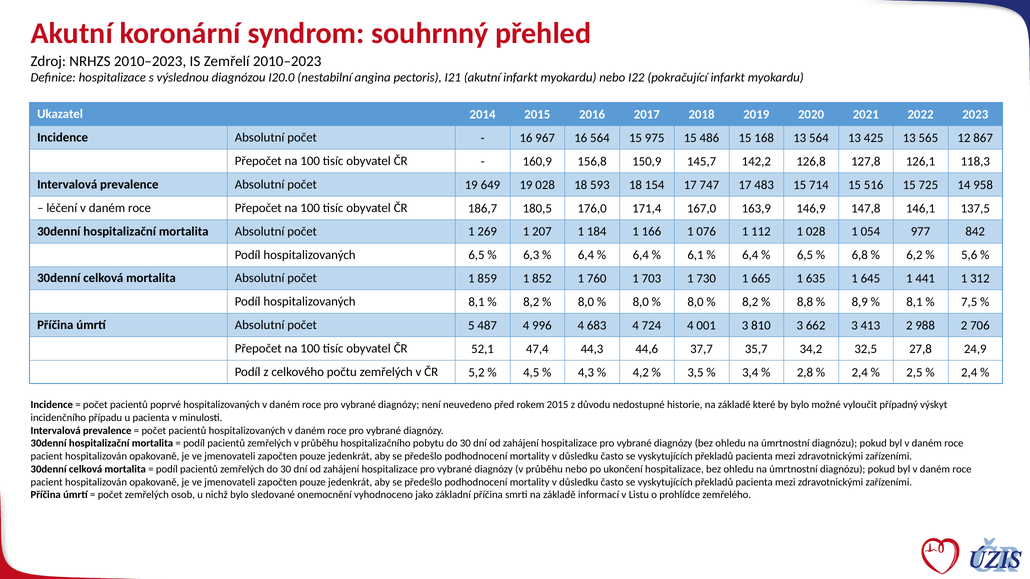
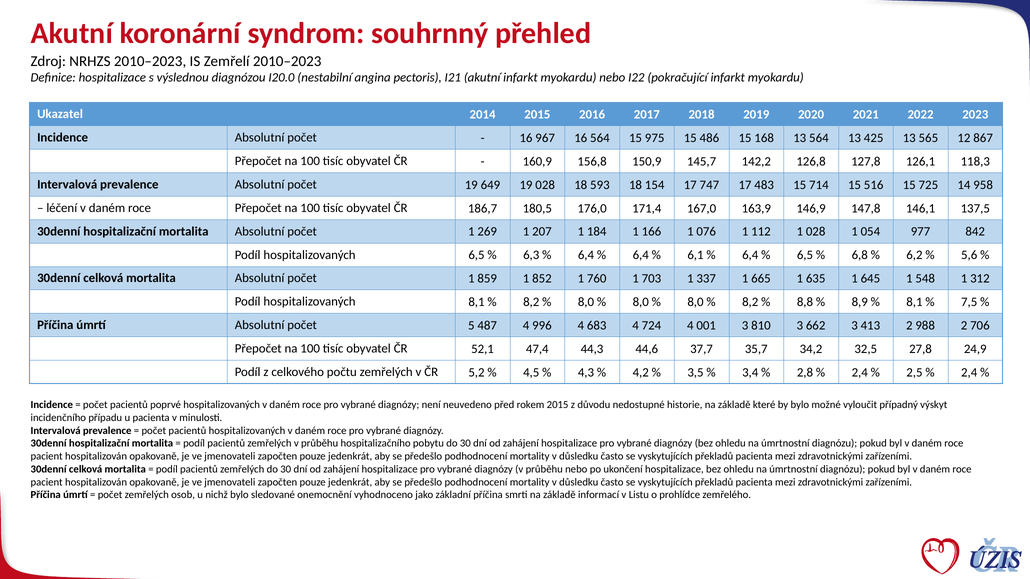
730: 730 -> 337 (706, 279)
441: 441 -> 548 (925, 279)
